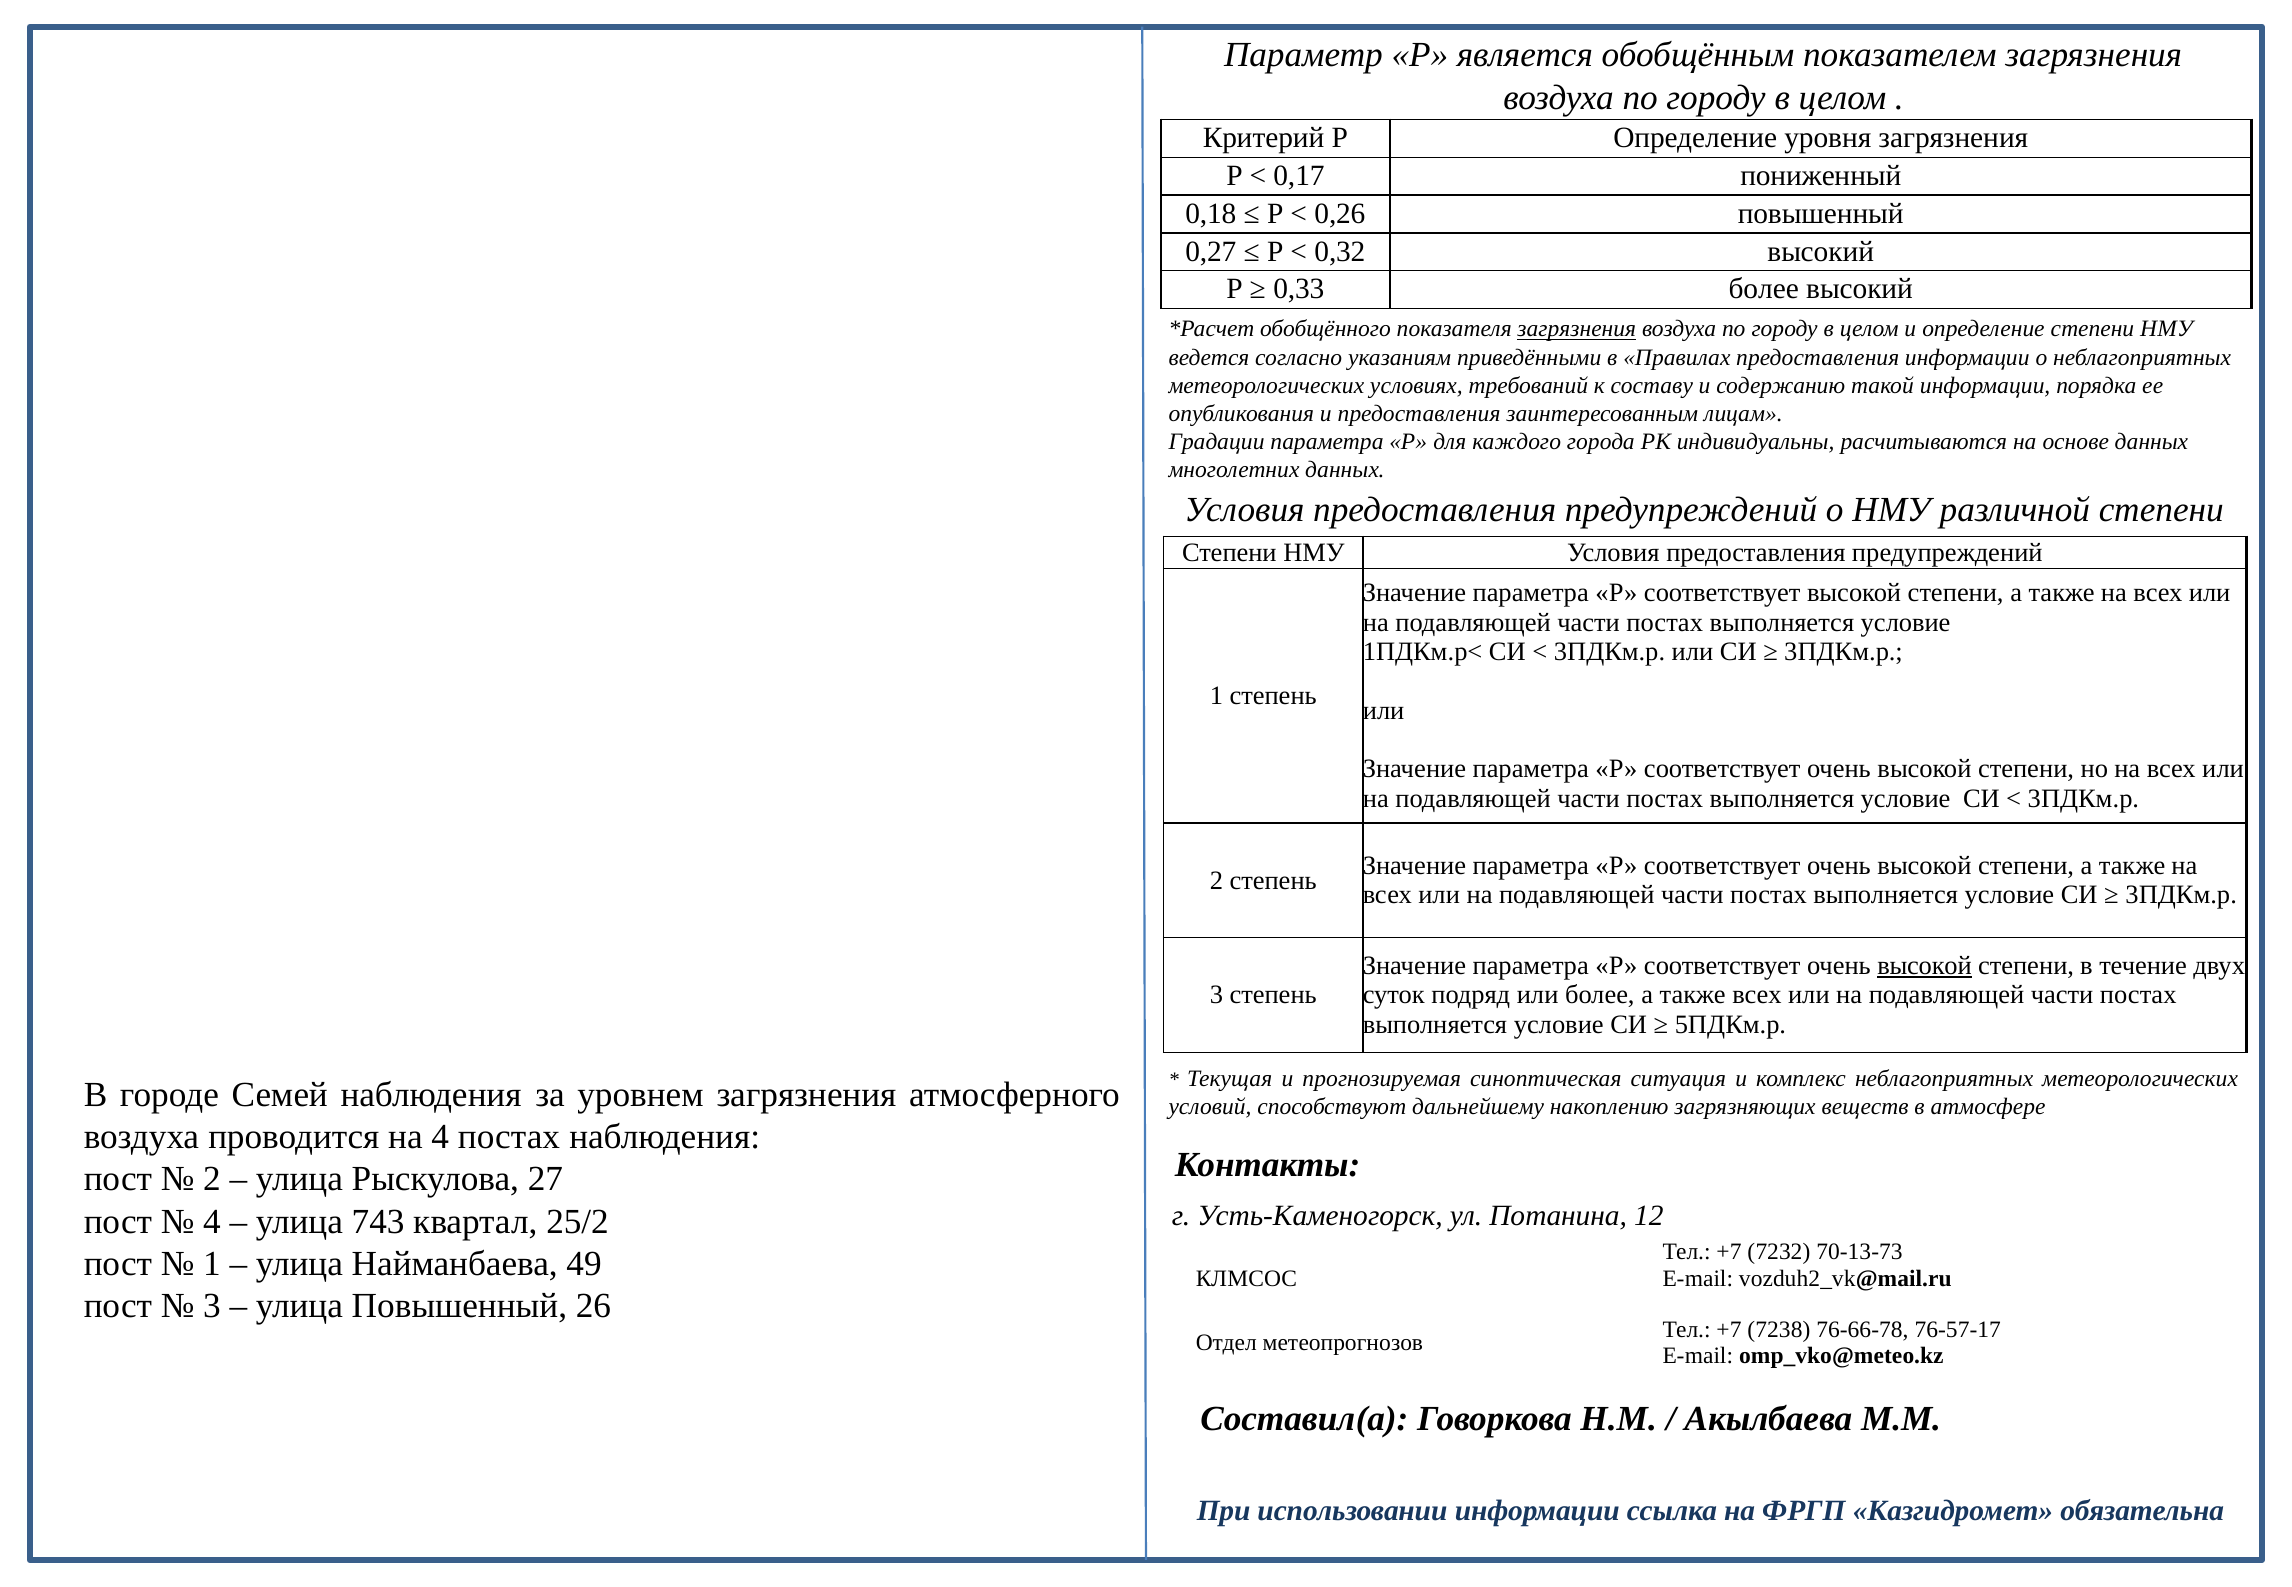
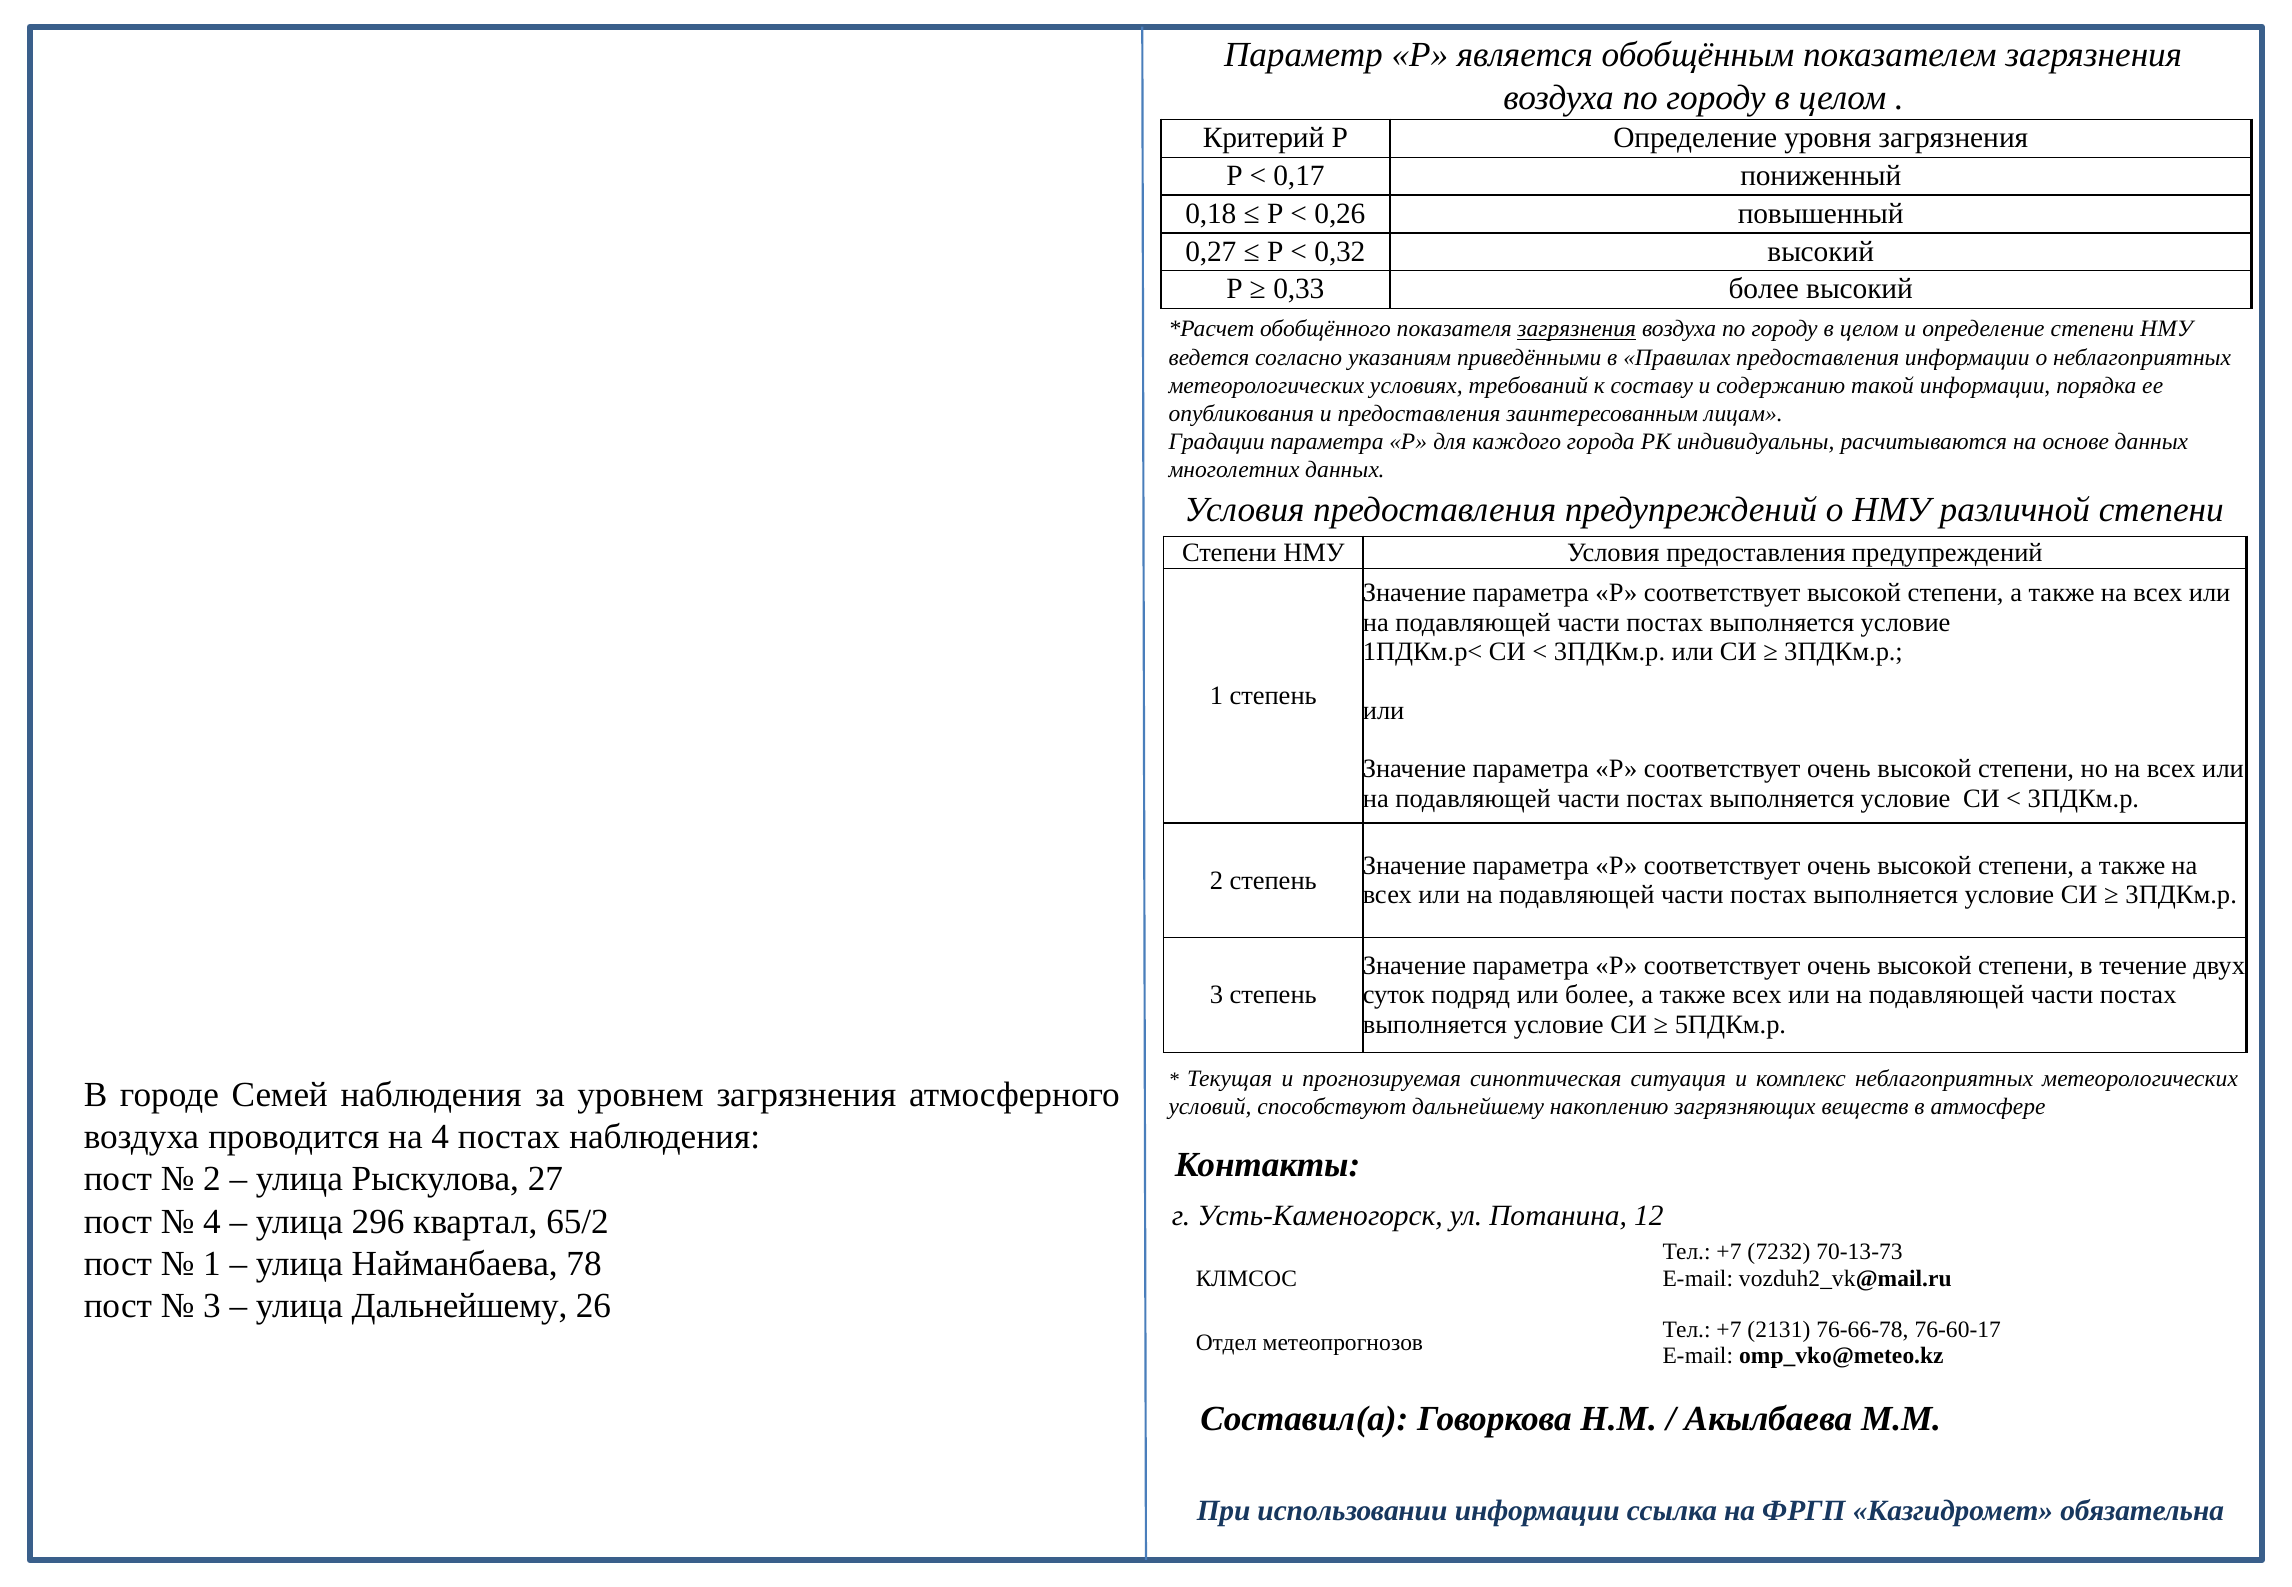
высокой underline: present -> none (1924, 966)
743: 743 -> 296 (378, 1221)
25/2: 25/2 -> 65/2 (577, 1221)
49: 49 -> 78 (584, 1264)
улица Повышенный: Повышенный -> Дальнейшему (460, 1306)
7238: 7238 -> 2131 (1779, 1330)
76-57-17: 76-57-17 -> 76-60-17 (1958, 1330)
